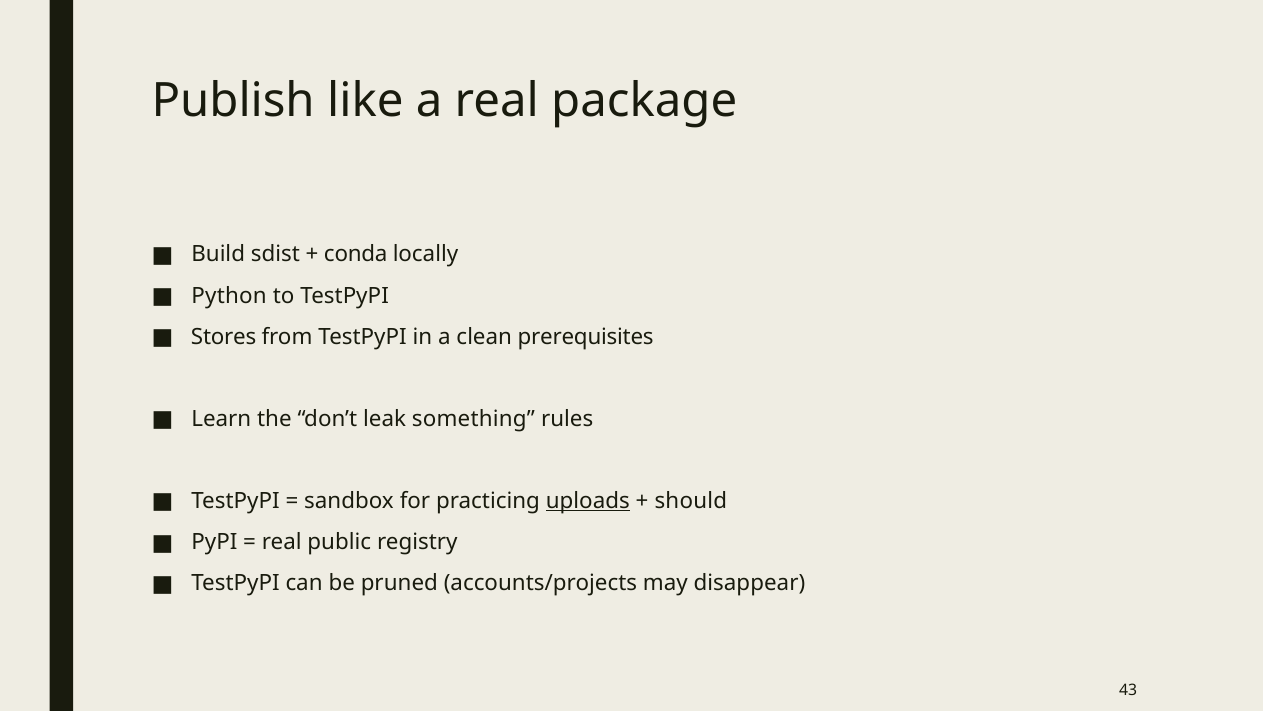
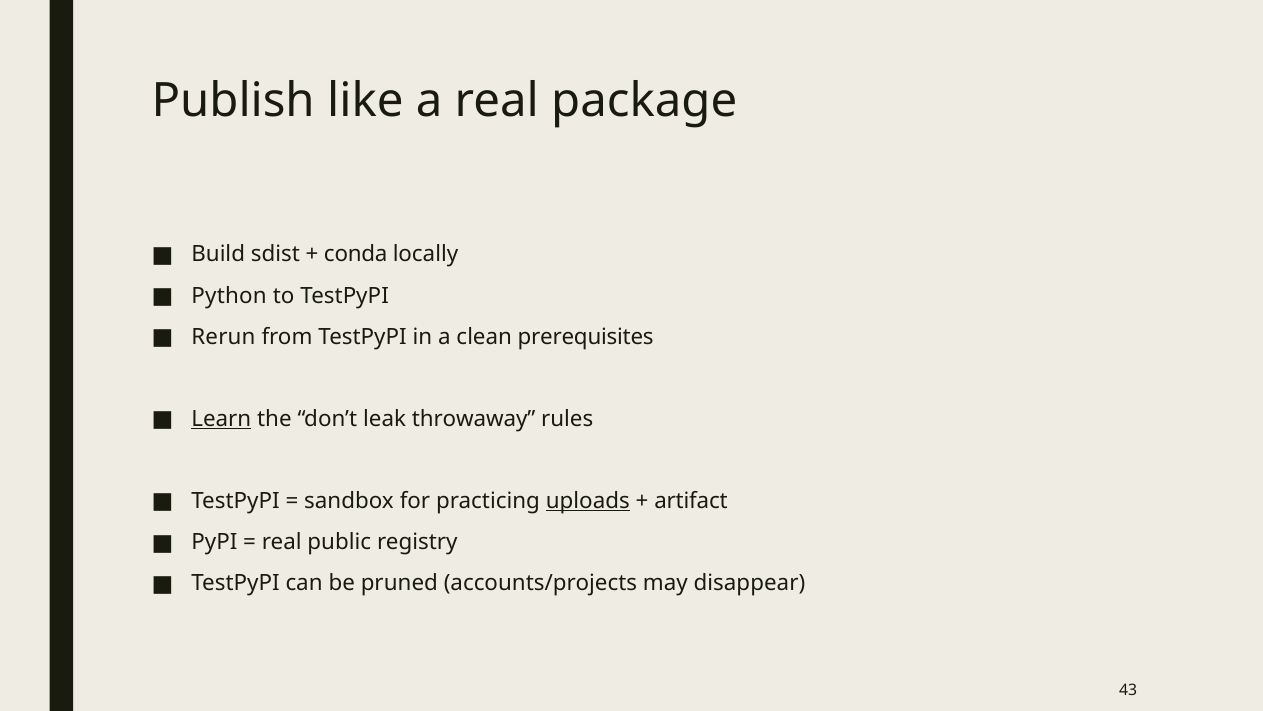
Stores: Stores -> Rerun (223, 336)
Learn underline: none -> present (221, 419)
something: something -> throwaway (474, 419)
should: should -> artifact (691, 501)
